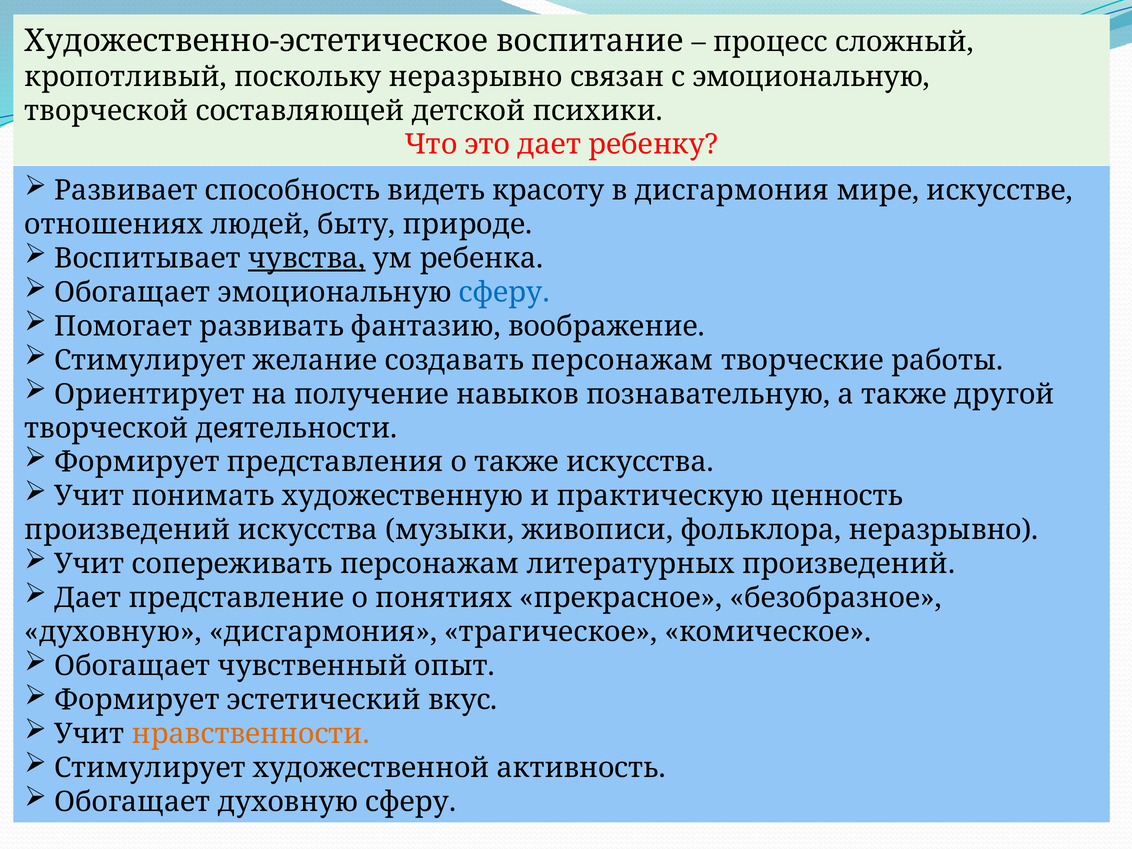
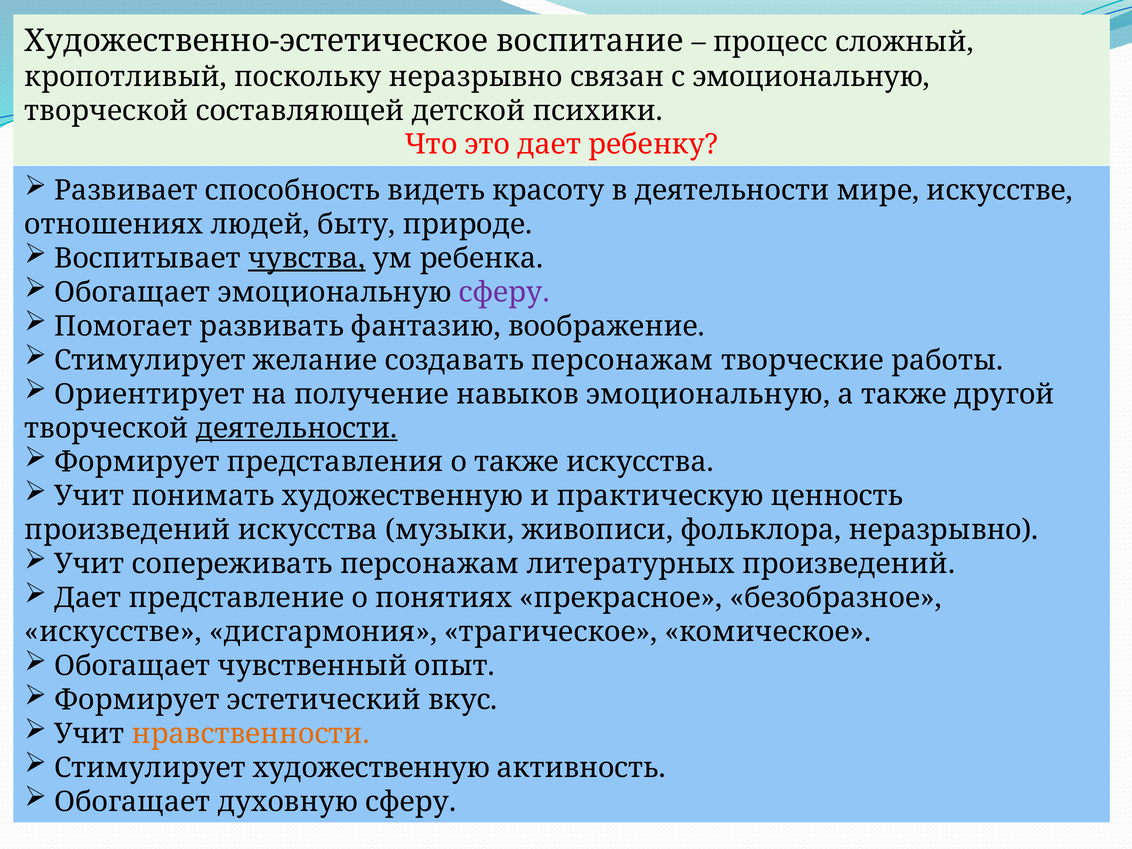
в дисгармония: дисгармония -> деятельности (732, 190)
сферу colour: blue -> purple (504, 292)
навыков познавательную: познавательную -> эмоциональную (708, 394)
деятельности underline: none -> present (297, 428)
духовную: духовную -> искусстве (113, 632)
Стимулирует художественной: художественной -> художественную (371, 768)
